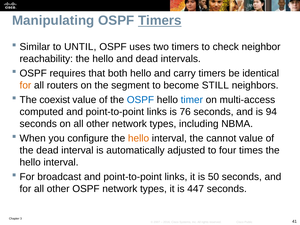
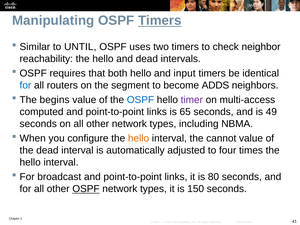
carry: carry -> input (185, 73)
for colour: orange -> blue (25, 85)
STILL: STILL -> ADDS (215, 85)
coexist: coexist -> begins (55, 100)
timer colour: blue -> purple (192, 100)
76: 76 -> 65 (185, 112)
94: 94 -> 49 (271, 112)
50: 50 -> 80 (213, 177)
OSPF underline: none -> present (86, 189)
447: 447 -> 150 (196, 189)
